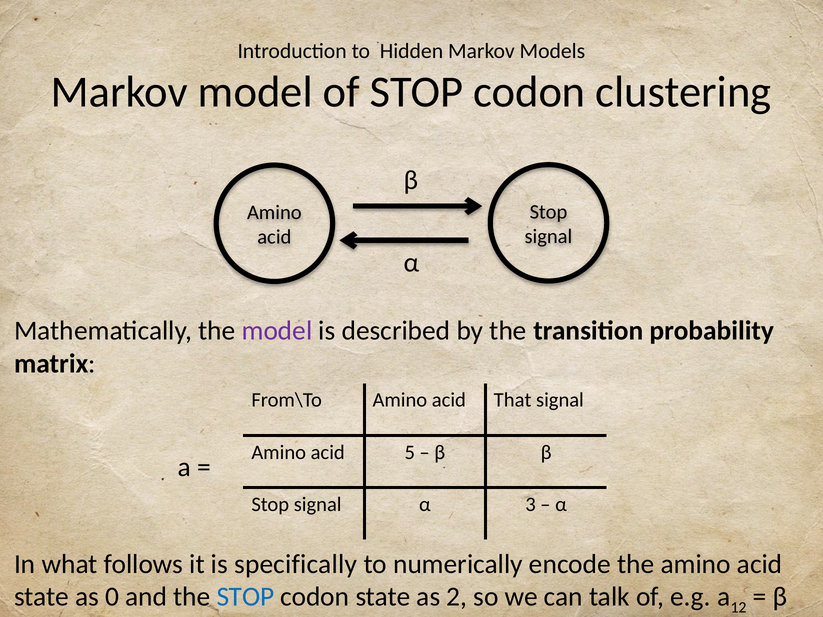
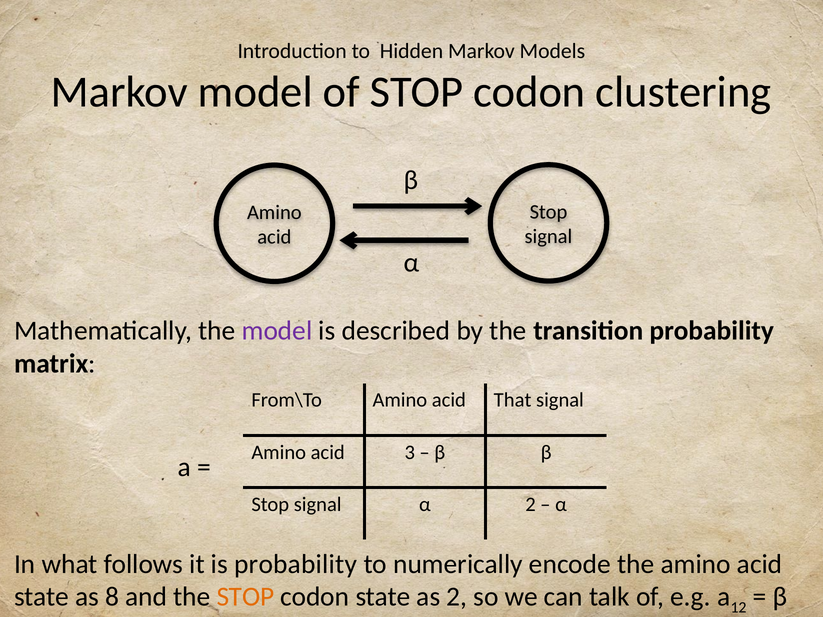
5: 5 -> 3 (410, 452)
α 3: 3 -> 2 (531, 504)
is specifically: specifically -> probability (296, 564)
0: 0 -> 8 (112, 597)
STOP colour: blue -> orange (245, 597)
